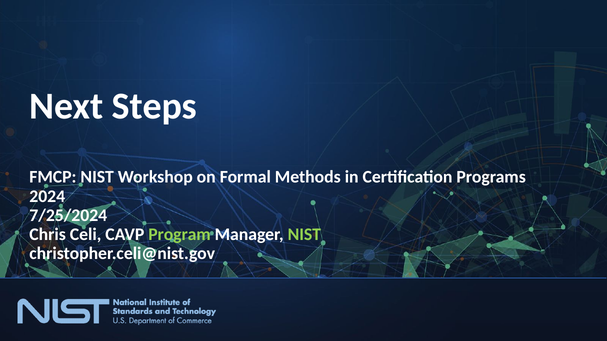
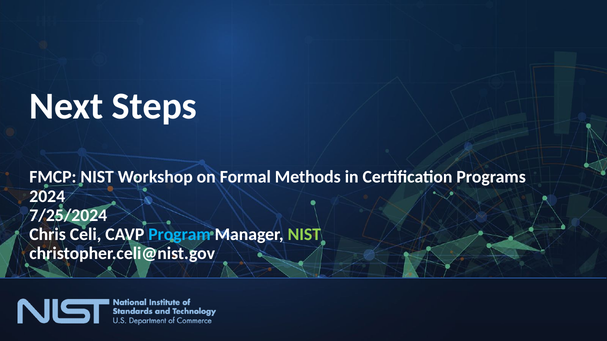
Program colour: light green -> light blue (180, 235)
